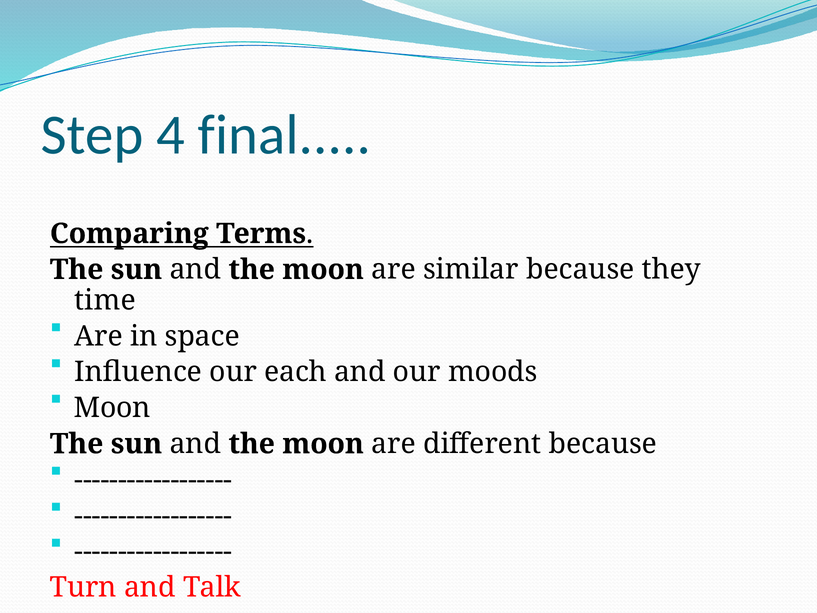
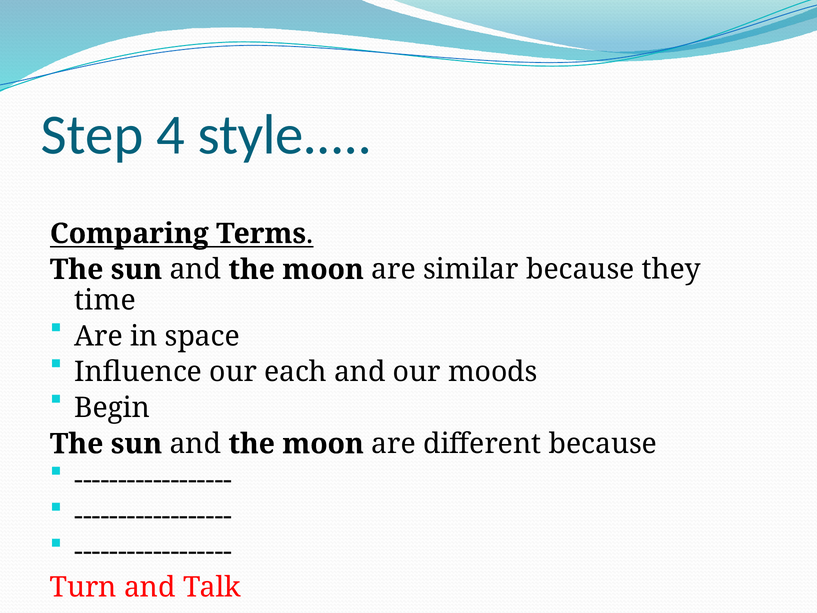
final: final -> style (285, 135)
Moon: Moon -> Begin (112, 408)
